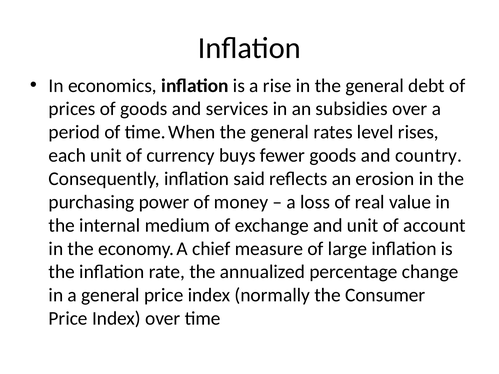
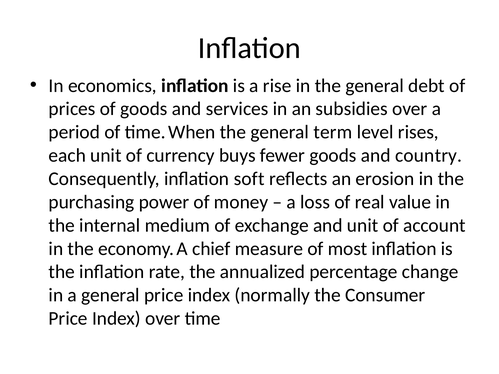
rates: rates -> term (333, 132)
said: said -> soft (249, 179)
large: large -> most (348, 249)
